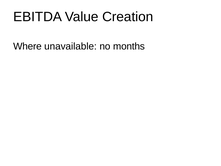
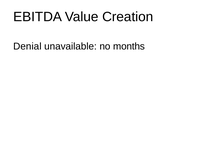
Where: Where -> Denial (27, 46)
